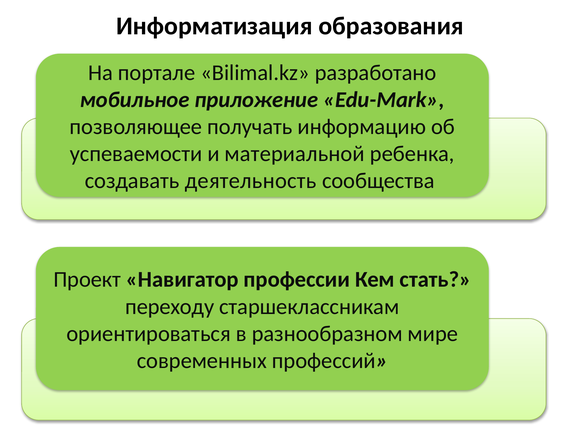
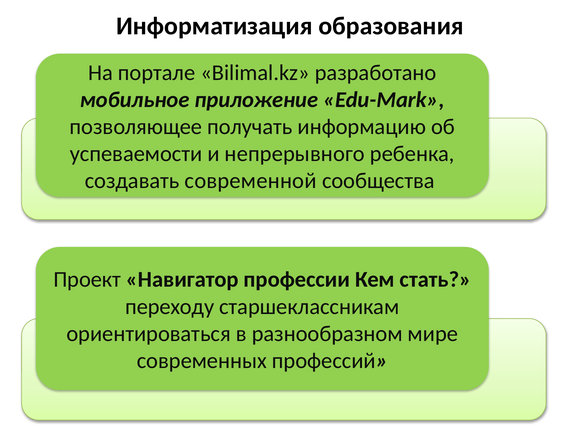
материальной: материальной -> непрерывного (295, 154)
деятельность: деятельность -> современной (251, 181)
